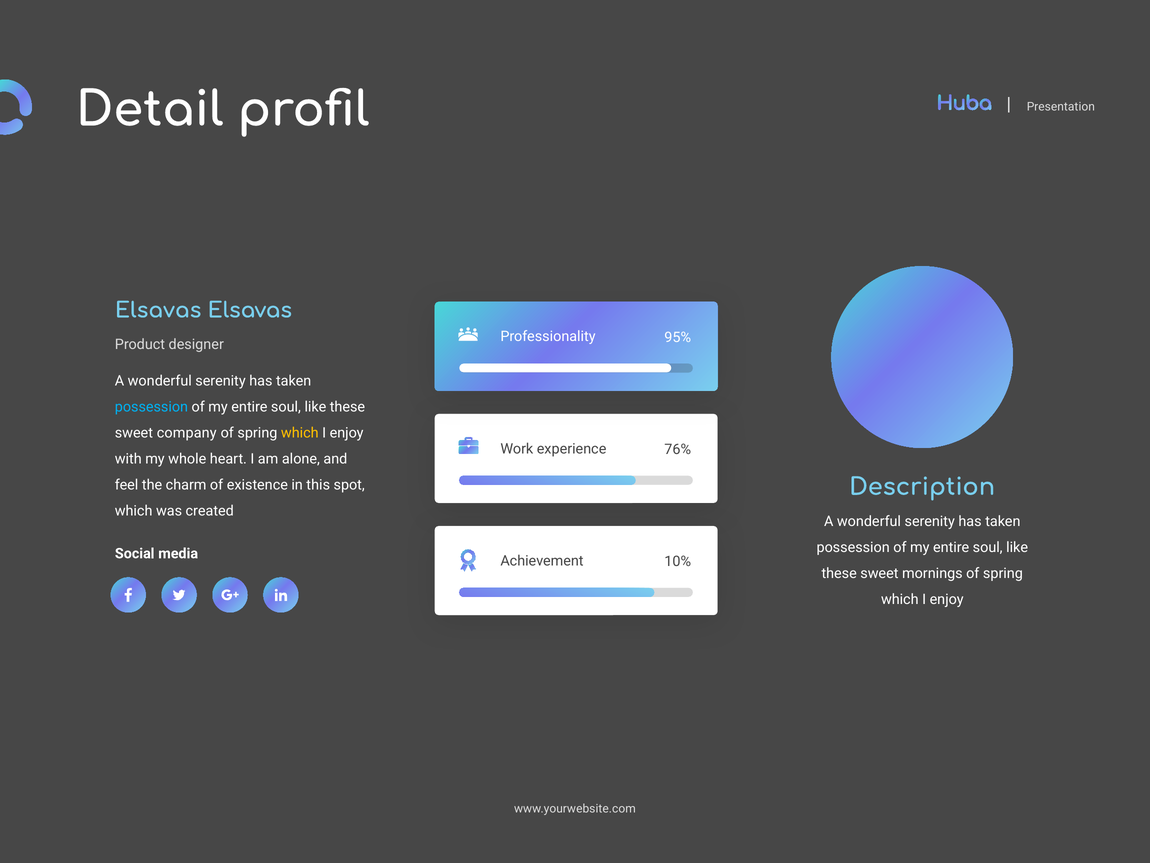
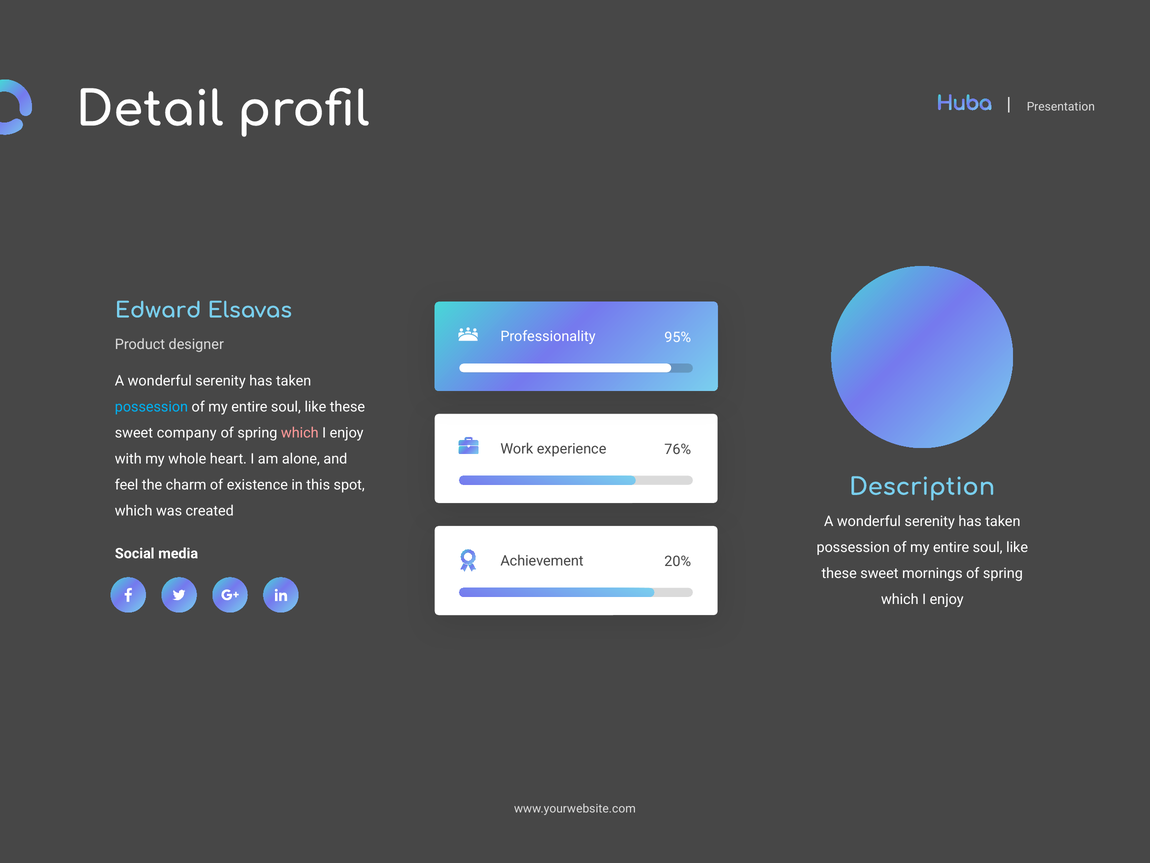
Elsavas: Elsavas -> Edward (158, 310)
which colour: yellow -> pink (300, 433)
10%: 10% -> 20% (678, 561)
